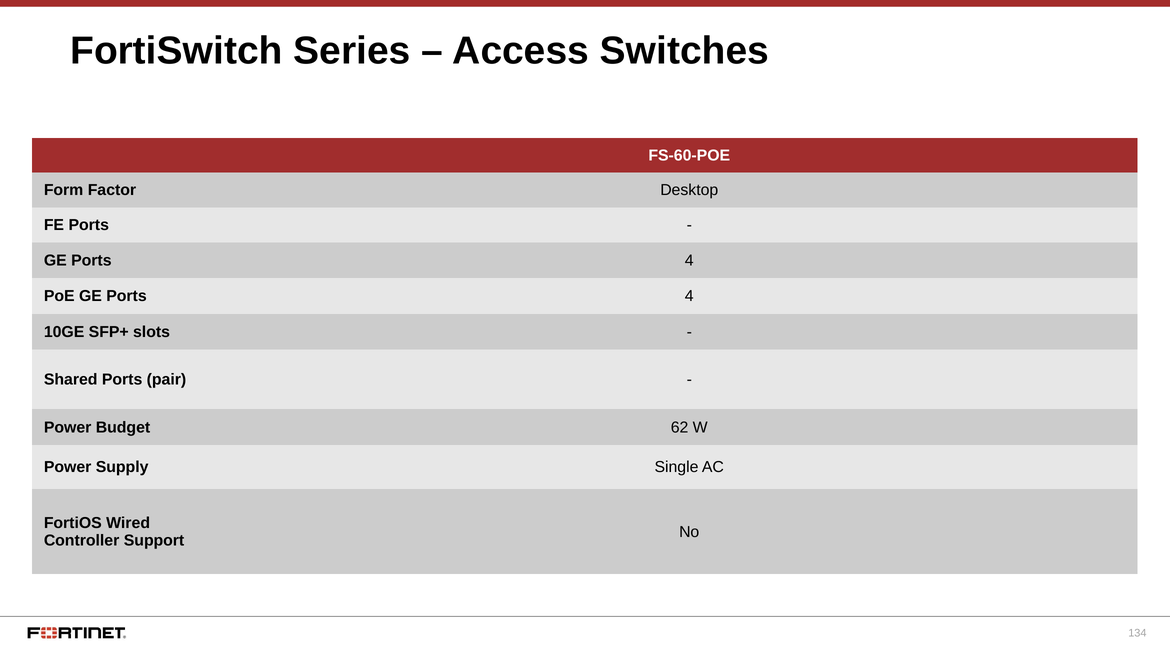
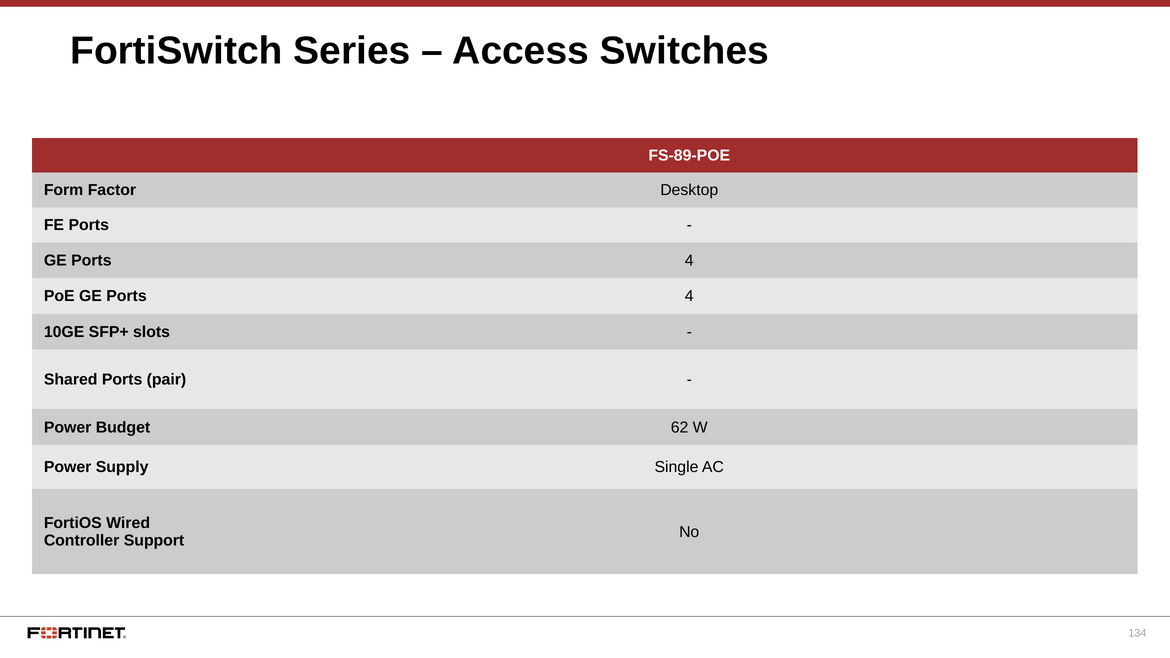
FS-60-POE: FS-60-POE -> FS-89-POE (689, 156)
